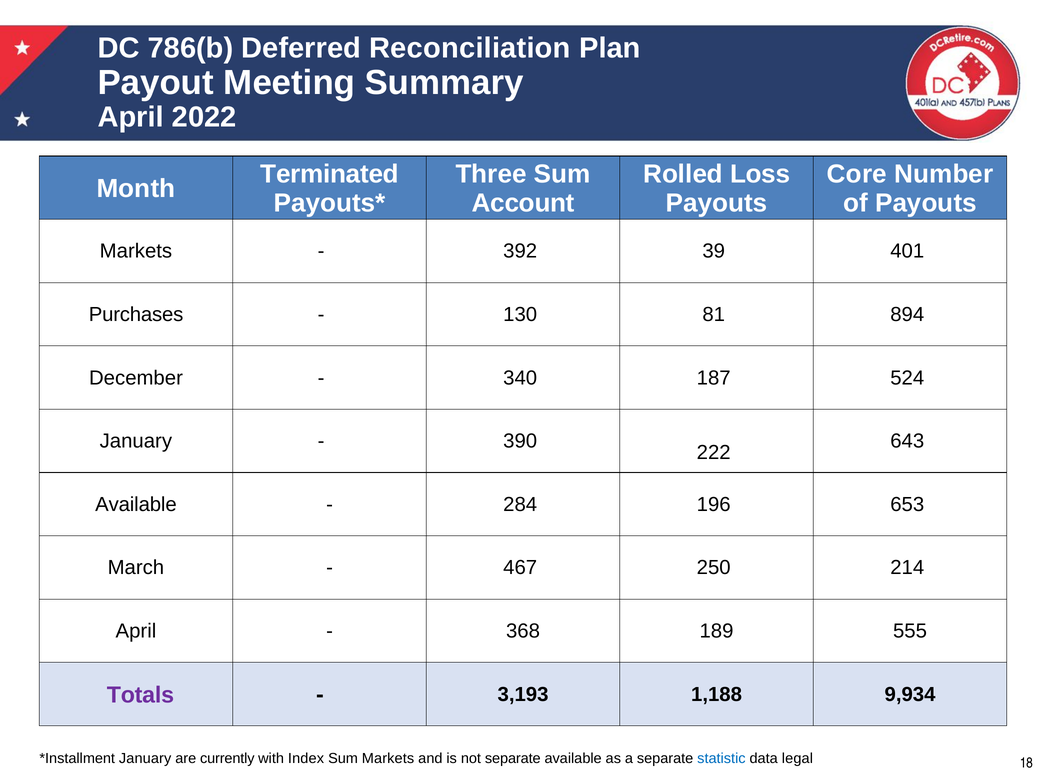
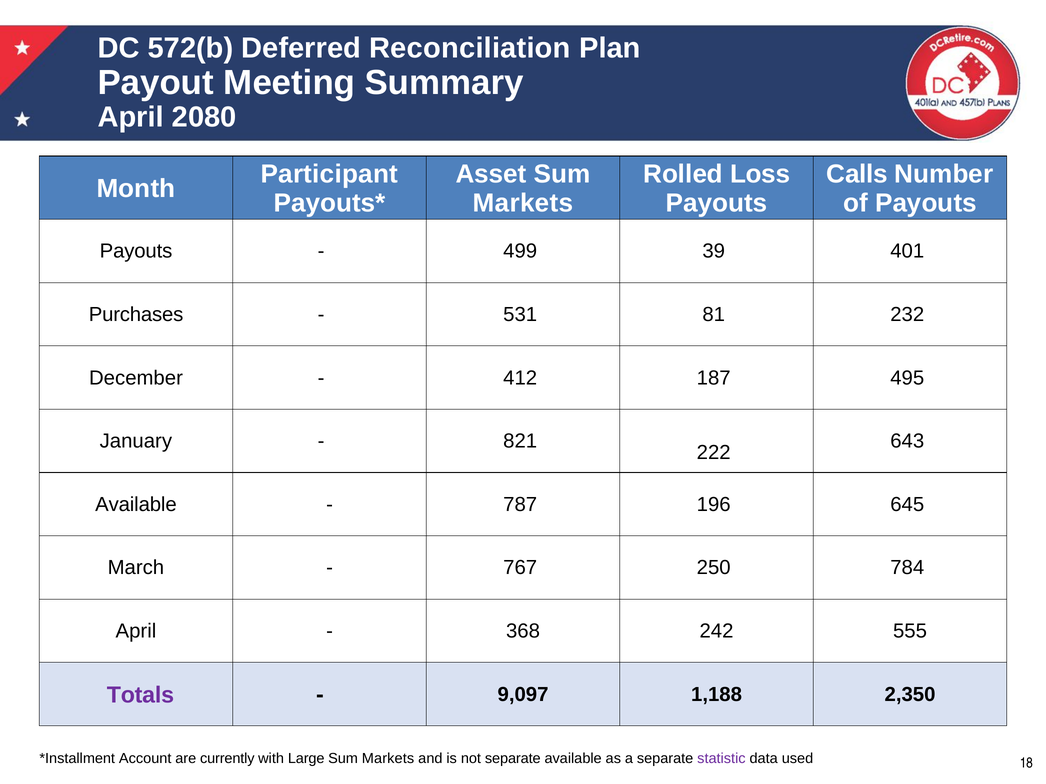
786(b: 786(b -> 572(b (190, 48)
2022: 2022 -> 2080 (204, 117)
Terminated: Terminated -> Participant (329, 174)
Three: Three -> Asset (491, 174)
Core: Core -> Calls (857, 174)
Account: Account -> Markets (523, 203)
Markets: Markets -> Payouts (136, 251)
392: 392 -> 499 (520, 251)
130: 130 -> 531 (520, 315)
894: 894 -> 232 (907, 315)
340: 340 -> 412 (520, 378)
524: 524 -> 495 (907, 378)
390: 390 -> 821 (520, 441)
284: 284 -> 787 (520, 505)
653: 653 -> 645 (907, 505)
467: 467 -> 767 (520, 568)
214: 214 -> 784 (907, 568)
189: 189 -> 242 (717, 631)
3,193: 3,193 -> 9,097 (523, 695)
9,934: 9,934 -> 2,350 (910, 695)
January: January -> Account (145, 759)
Index: Index -> Large (306, 759)
statistic colour: blue -> purple (721, 759)
legal: legal -> used (798, 759)
